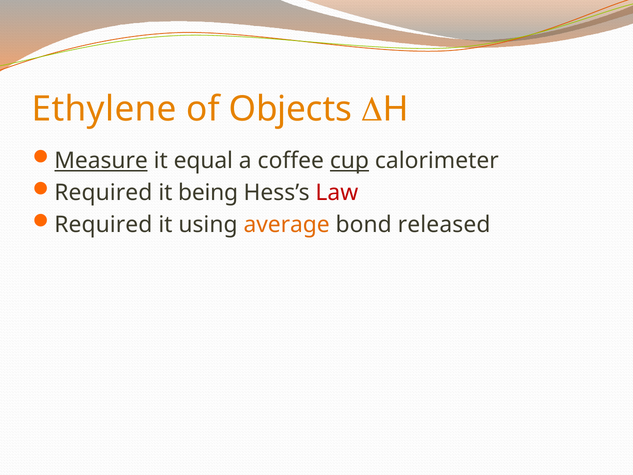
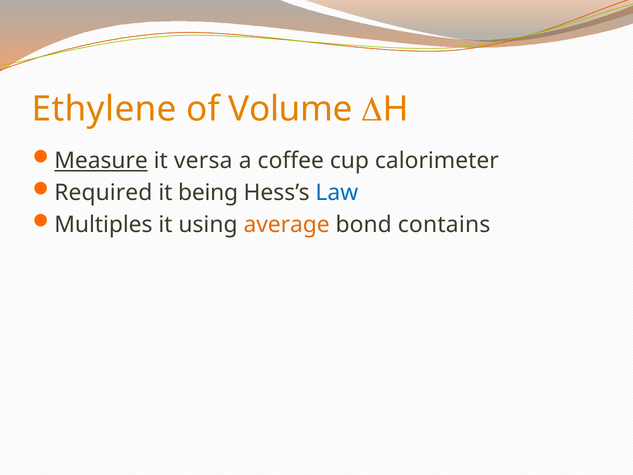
Objects: Objects -> Volume (290, 109)
equal: equal -> versa (203, 161)
cup underline: present -> none (349, 161)
Law colour: red -> blue (337, 193)
Required: Required -> Multiples (103, 225)
released: released -> contains (444, 225)
